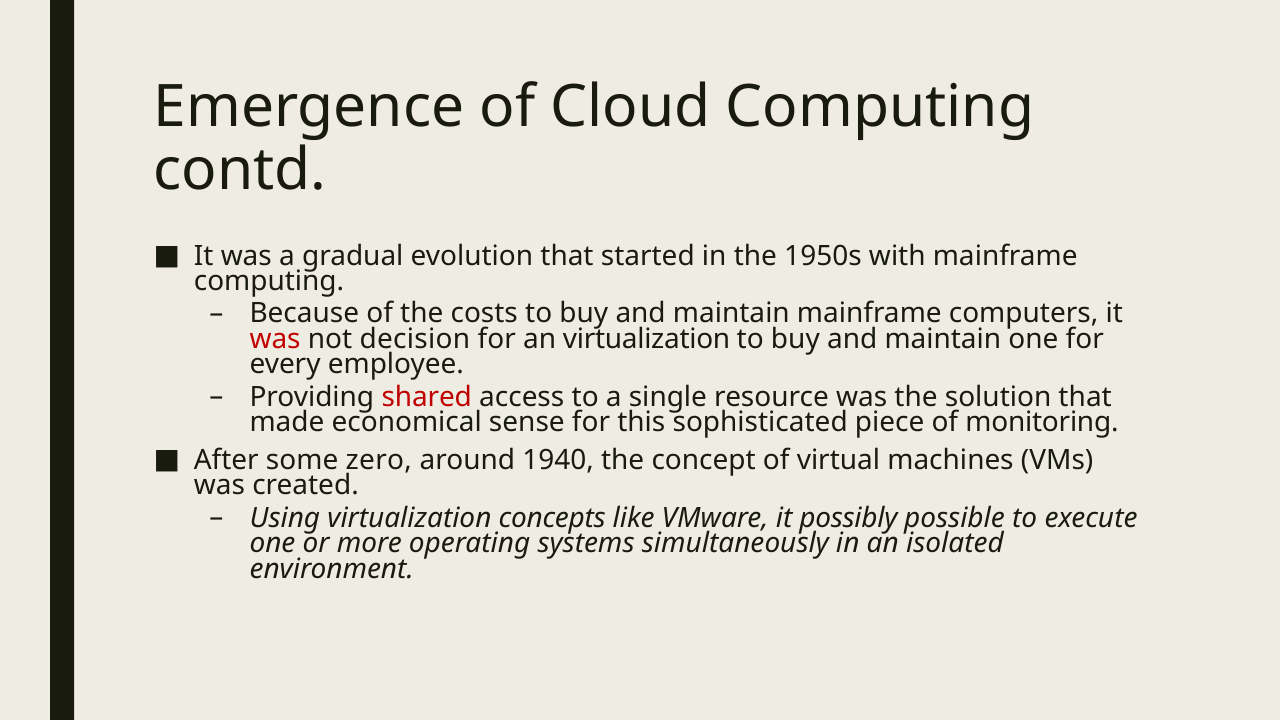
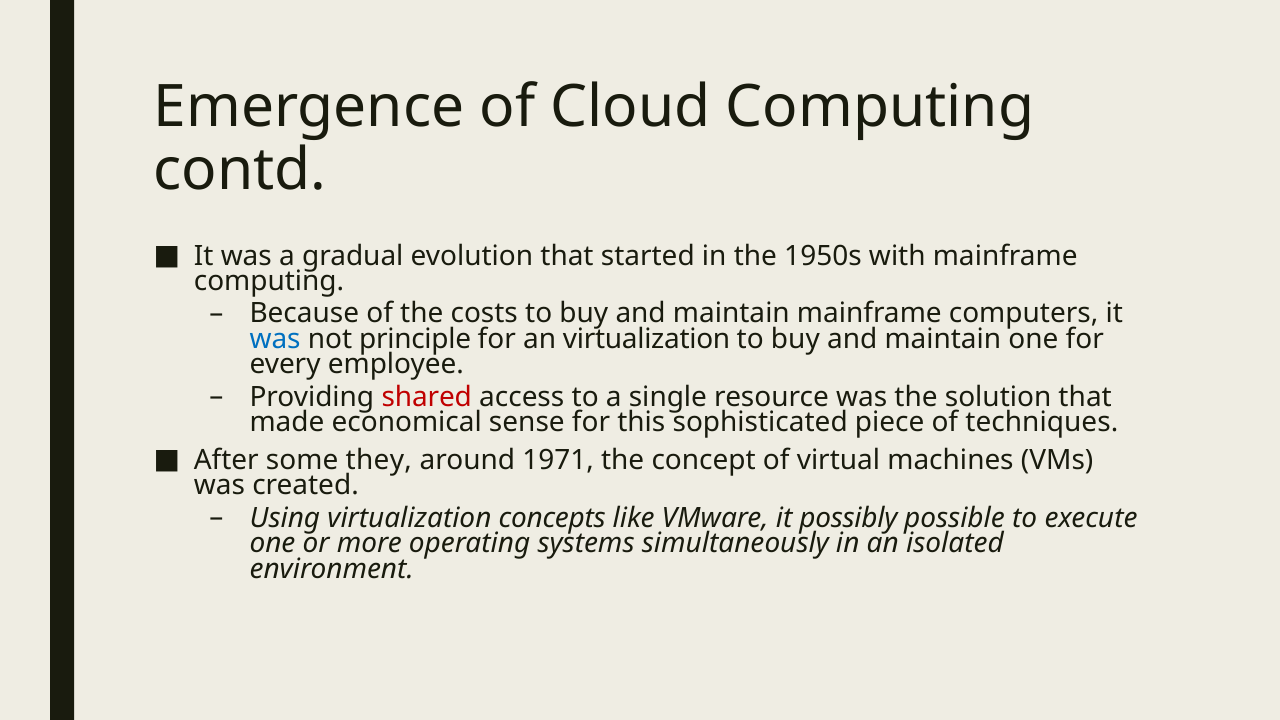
was colour: red -> blue (275, 339)
decision: decision -> principle (415, 339)
monitoring: monitoring -> techniques (1042, 422)
zero: zero -> they (379, 460)
1940: 1940 -> 1971 (558, 460)
